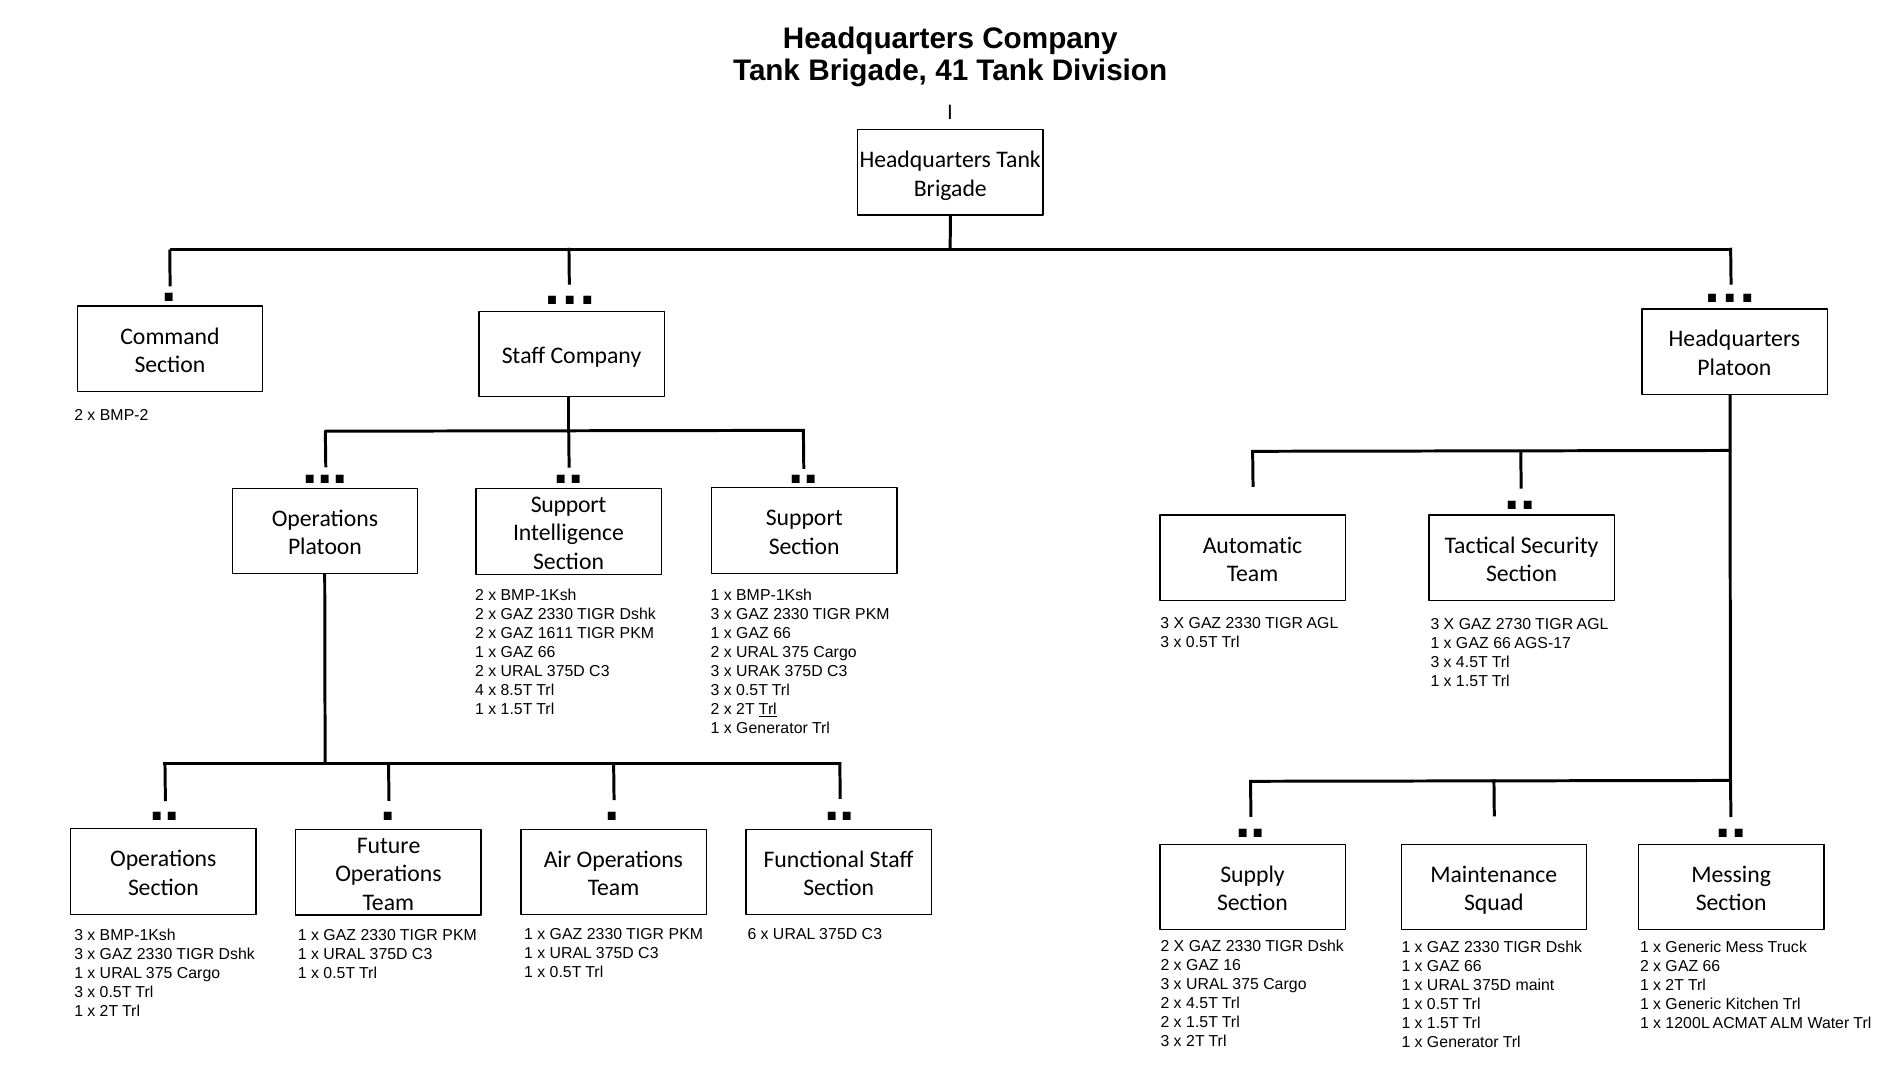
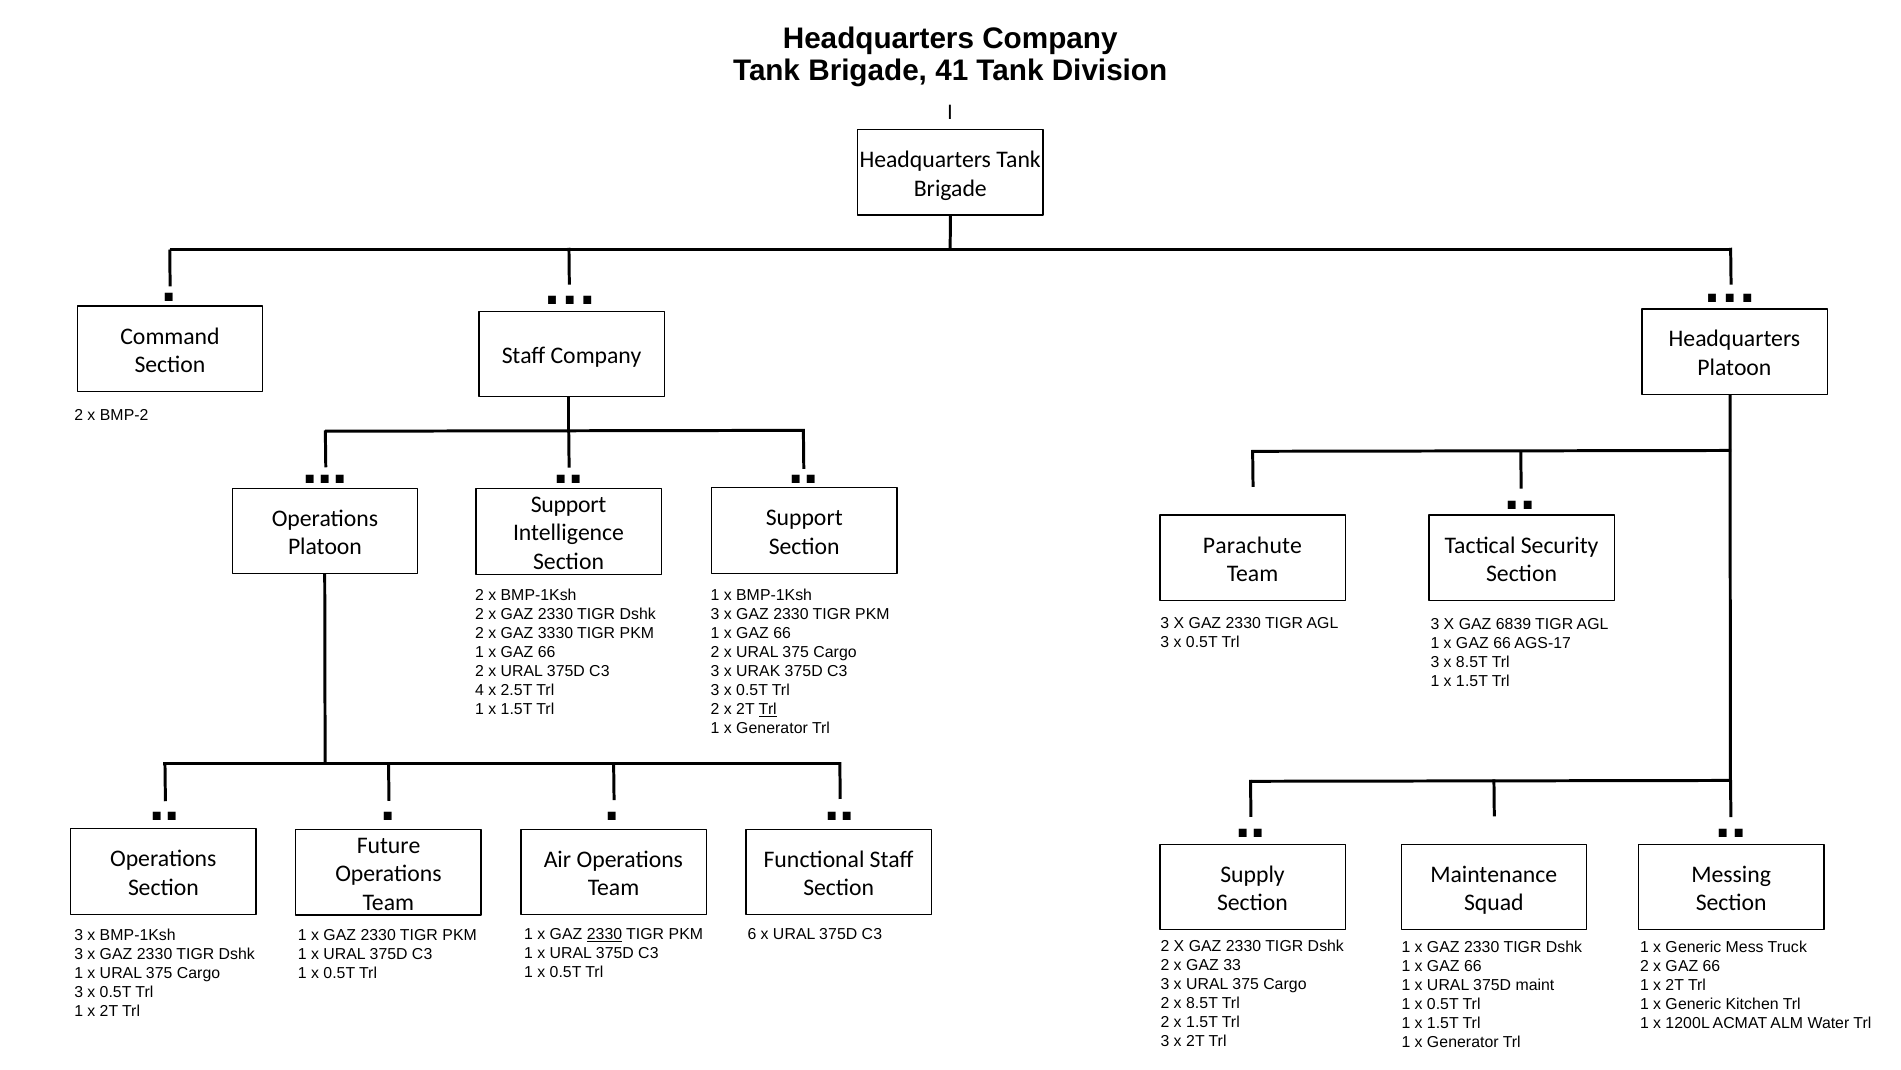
Automatic: Automatic -> Parachute (1252, 545)
2730: 2730 -> 6839 (1513, 624)
1611: 1611 -> 3330 (556, 633)
3 x 4.5T: 4.5T -> 8.5T (1472, 662)
8.5T: 8.5T -> 2.5T (517, 690)
2330 underline: none -> present (605, 934)
16: 16 -> 33 (1232, 964)
2 x 4.5T: 4.5T -> 8.5T (1202, 1002)
